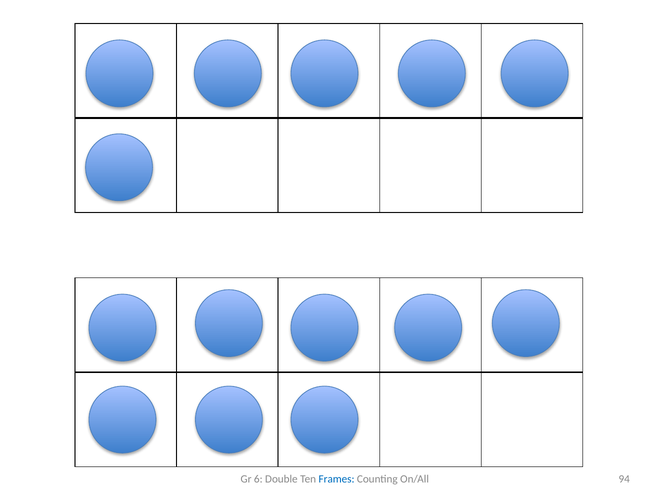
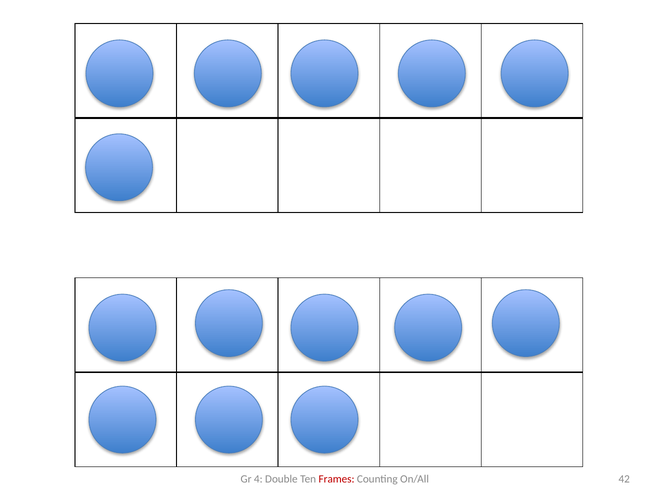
6: 6 -> 4 (258, 480)
Frames colour: blue -> red (337, 480)
94: 94 -> 42 (624, 480)
